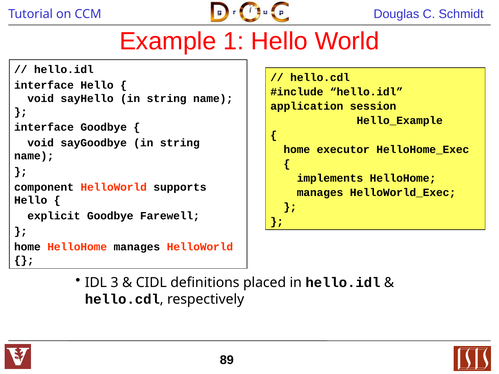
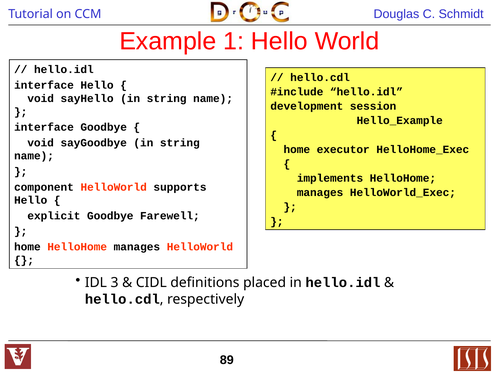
application: application -> development (307, 106)
